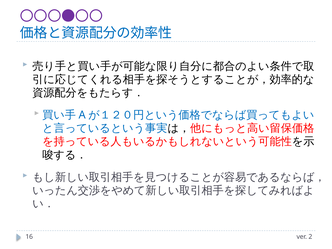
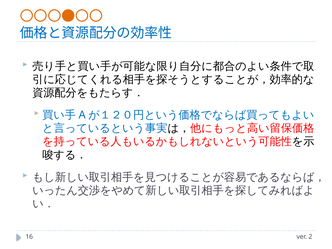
〇〇〇●〇〇 colour: purple -> orange (61, 16)
